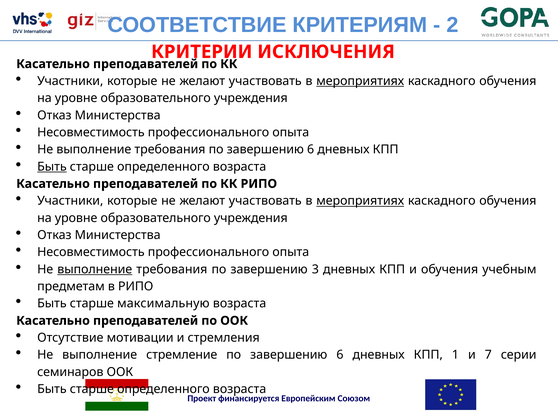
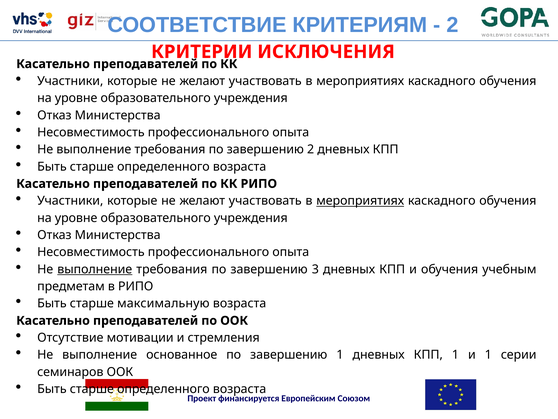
мероприятиях underline: present -> none (360, 81)
требования по завершению 6: 6 -> 2 (311, 149)
Быть underline: present -> none (52, 166)
стремление: стремление -> основанное (182, 354)
6: 6 -> 1 (340, 354)
и 7: 7 -> 1 (488, 354)
